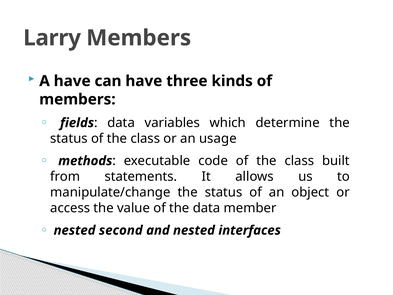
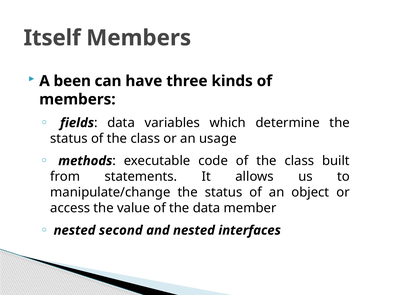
Larry: Larry -> Itself (52, 38)
A have: have -> been (72, 81)
